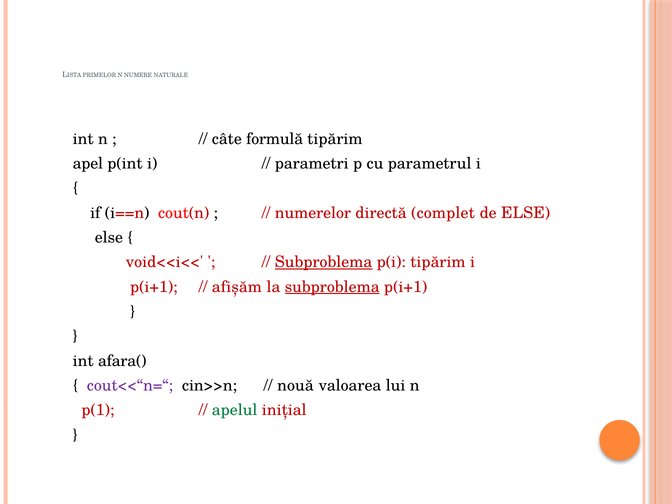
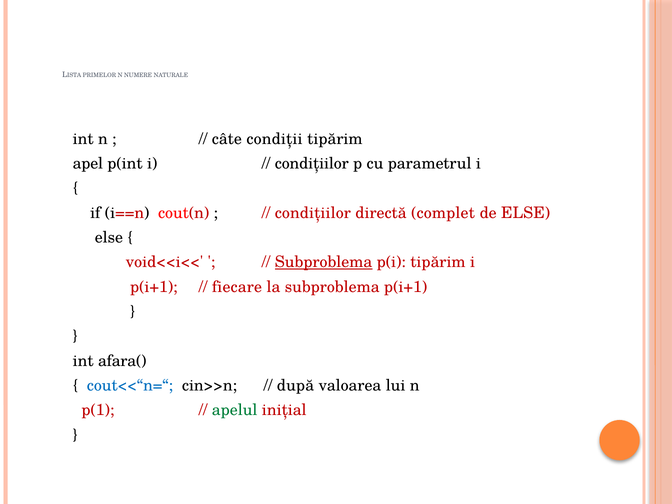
formulă: formulă -> condiţii (275, 139)
parametri: parametri -> condiţiilor (312, 164)
numerelor: numerelor -> condiţiilor (313, 213)
afişăm: afişăm -> fiecare (237, 287)
subproblema underline: present -> none (332, 287)
cout<<“n=“ colour: purple -> blue (130, 386)
nouă: nouă -> după (295, 386)
